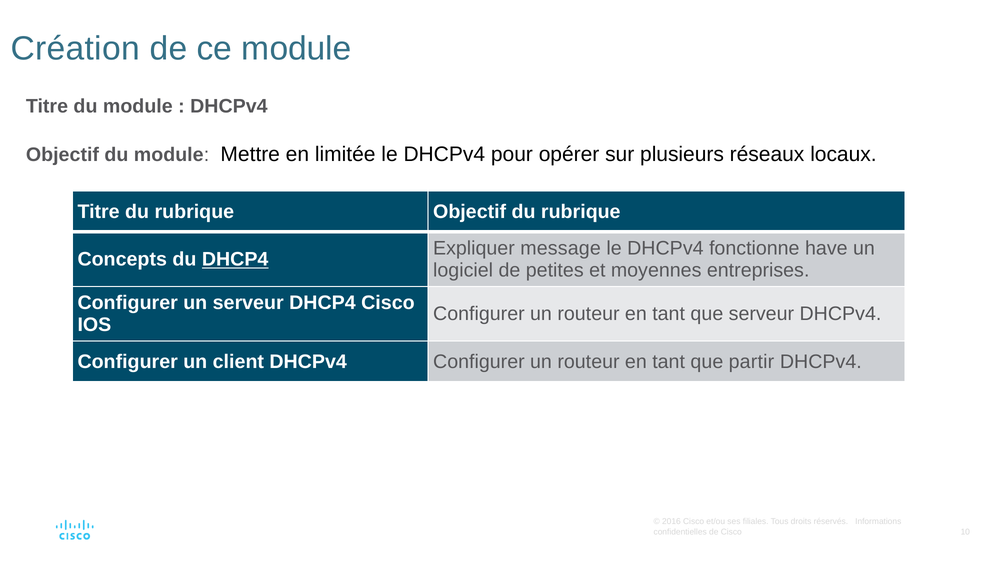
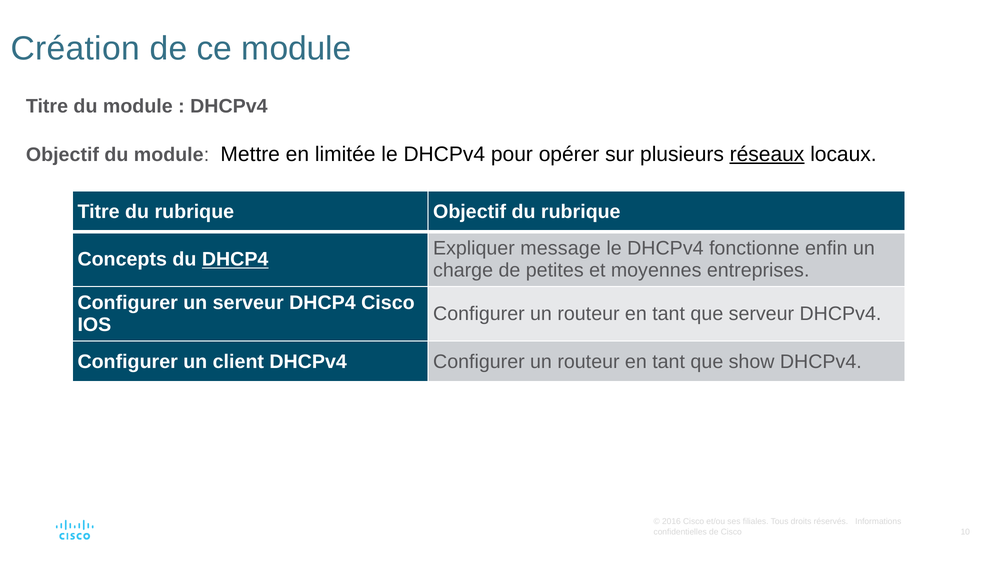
réseaux underline: none -> present (767, 154)
have: have -> enfin (826, 248)
logiciel: logiciel -> charge (463, 270)
partir: partir -> show (752, 362)
